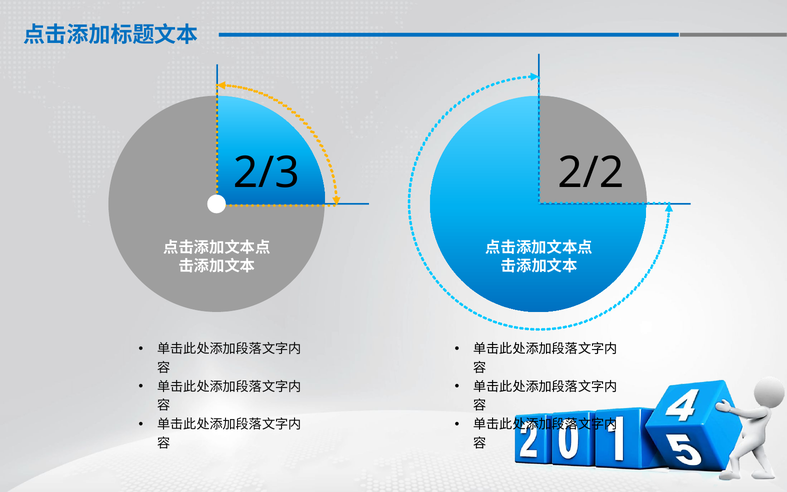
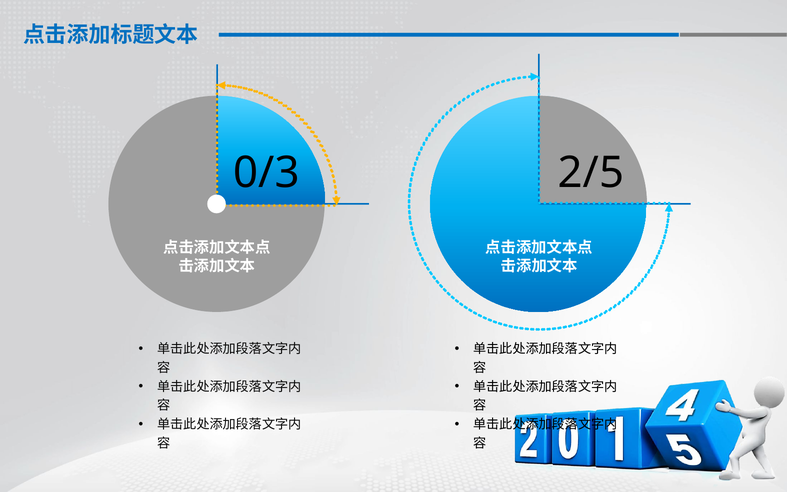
2/3: 2/3 -> 0/3 (266, 173)
2/2: 2/2 -> 2/5 (591, 173)
